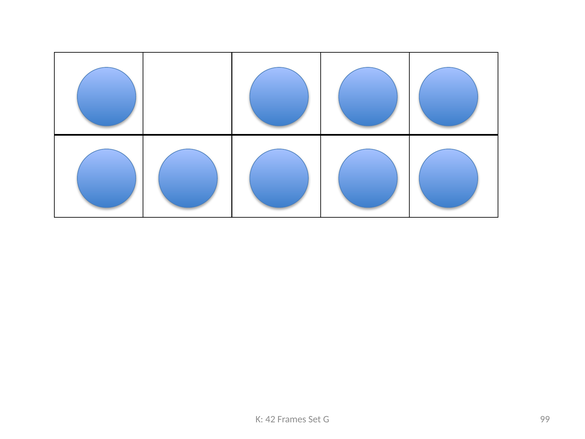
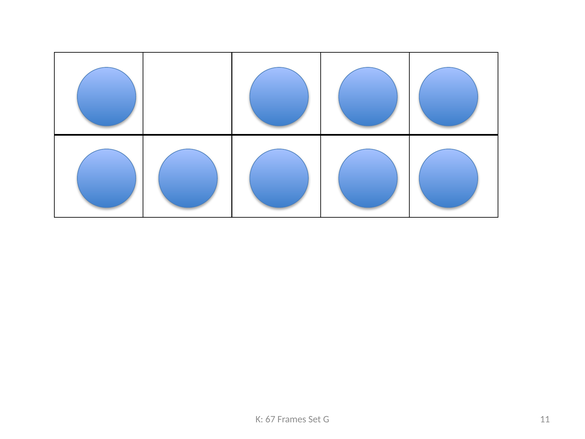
42: 42 -> 67 (270, 419)
99: 99 -> 11 (545, 419)
